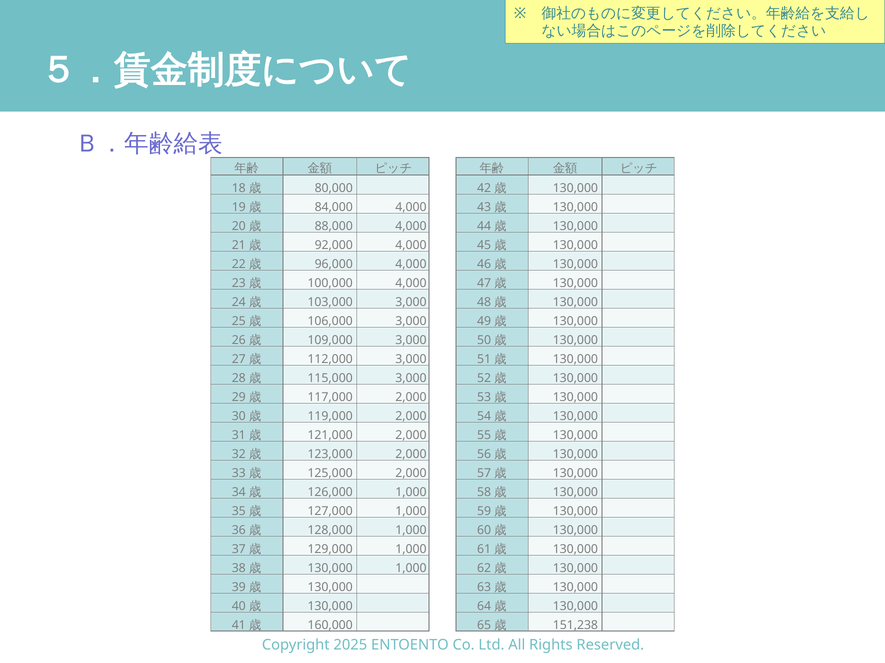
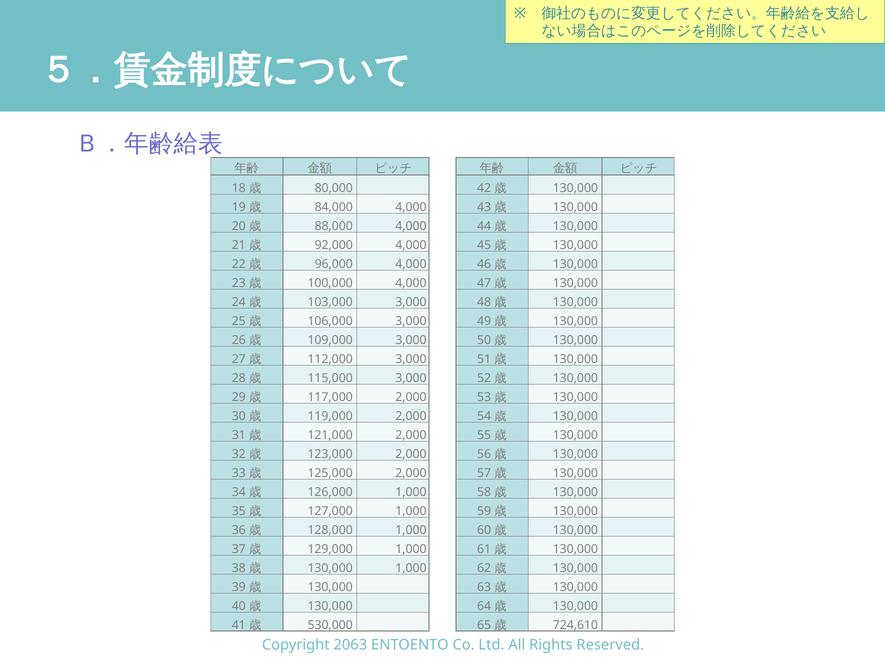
160,000: 160,000 -> 530,000 (330, 626)
151,238: 151,238 -> 724,610 (575, 626)
2025: 2025 -> 2063 (350, 646)
